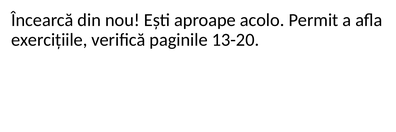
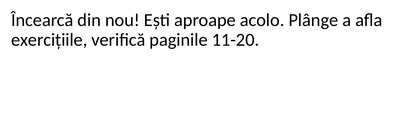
Permit: Permit -> Plânge (313, 20)
13-20: 13-20 -> 11-20 (235, 40)
